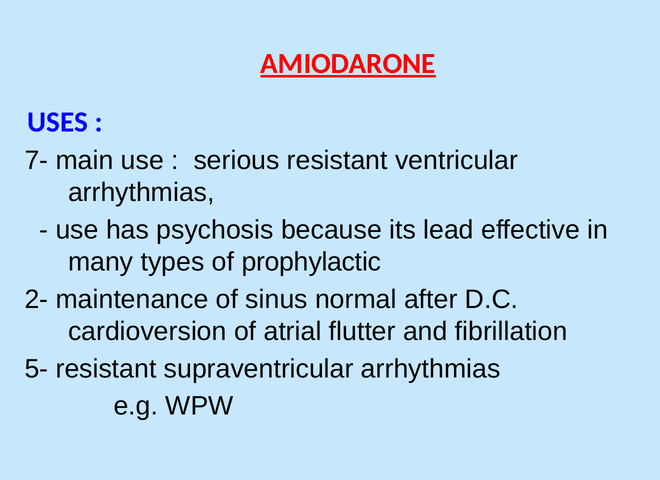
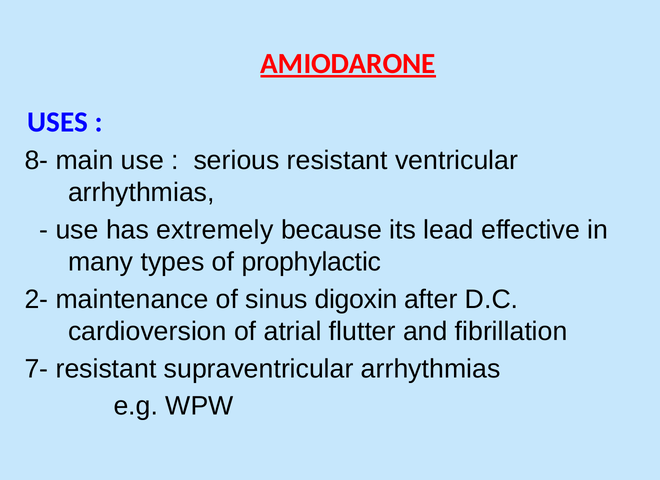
7-: 7- -> 8- (36, 161)
psychosis: psychosis -> extremely (215, 230)
normal: normal -> digoxin (356, 299)
5-: 5- -> 7- (36, 369)
